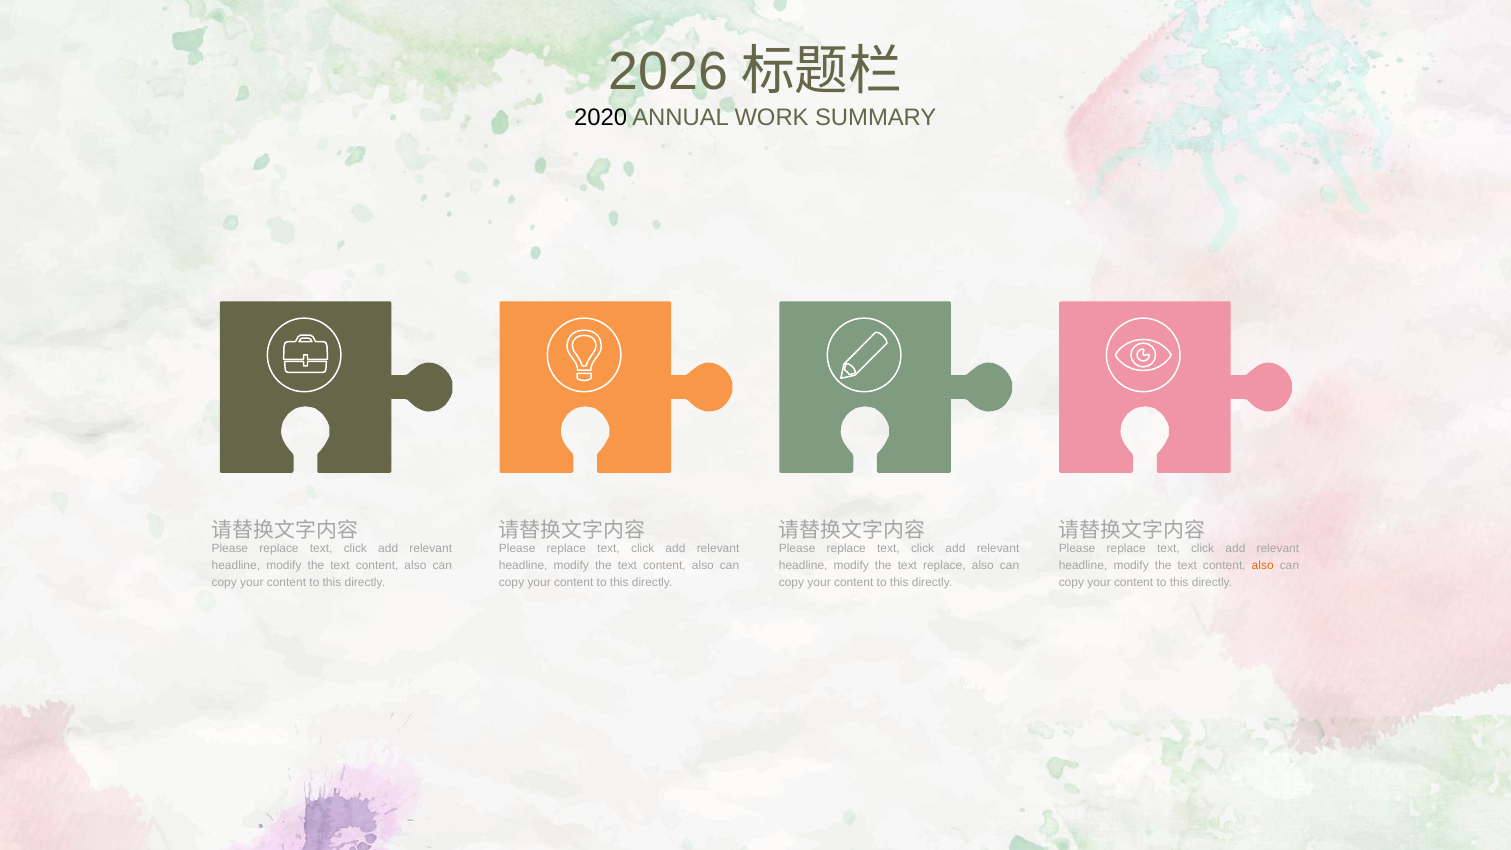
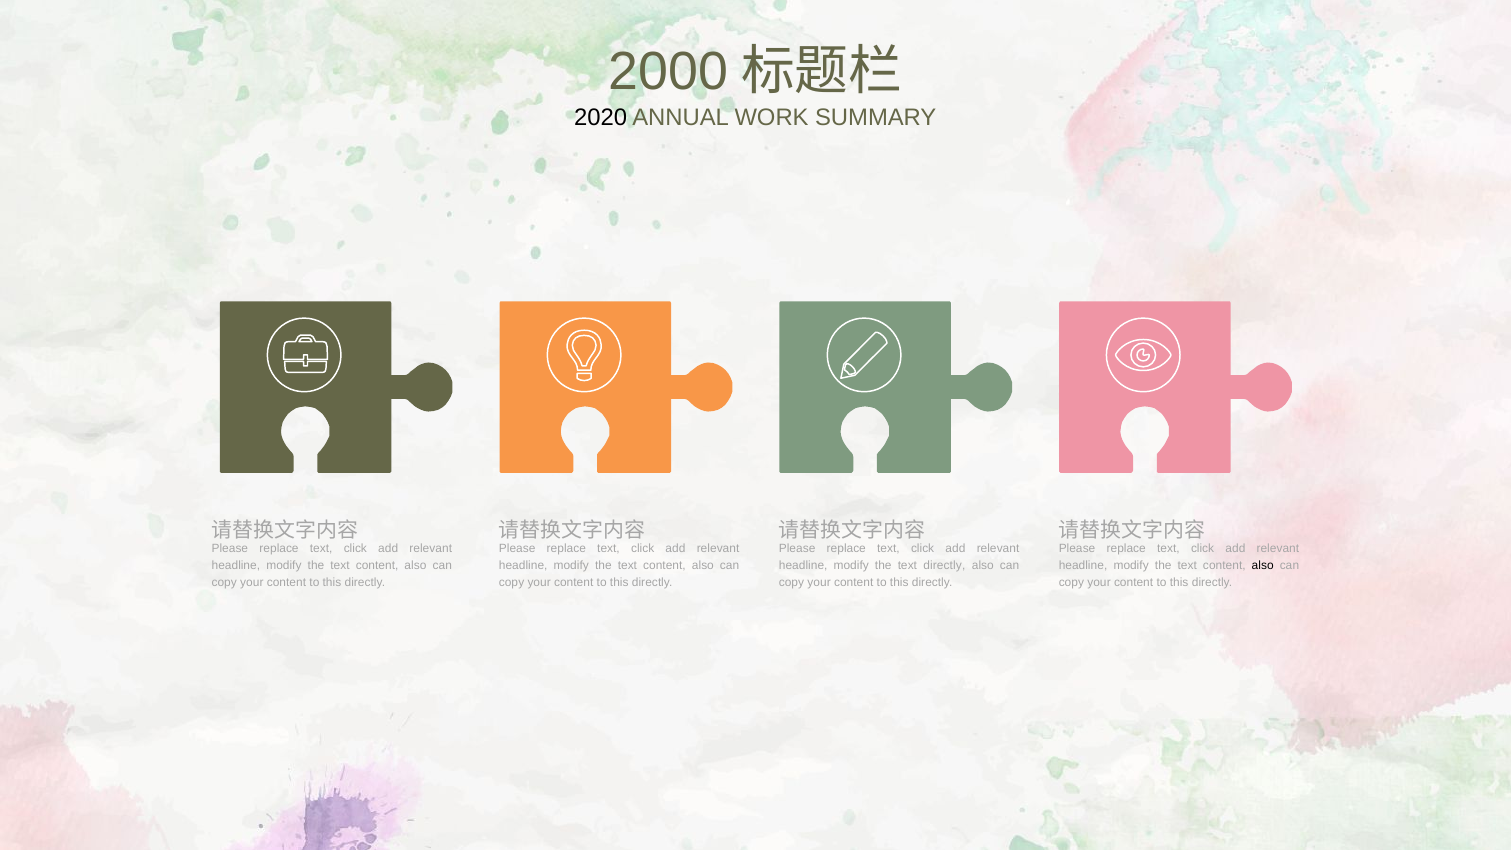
2026: 2026 -> 2000 (668, 71)
text replace: replace -> directly (944, 566)
also colour: orange -> black (1263, 566)
